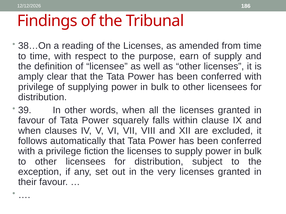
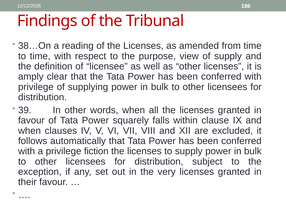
earn: earn -> view (189, 56)
